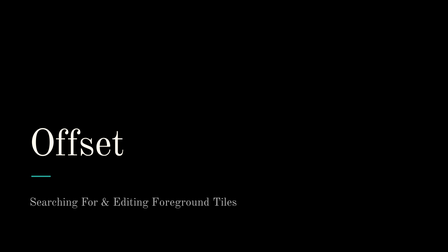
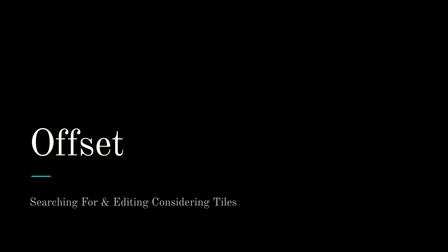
Foreground: Foreground -> Considering (181, 202)
